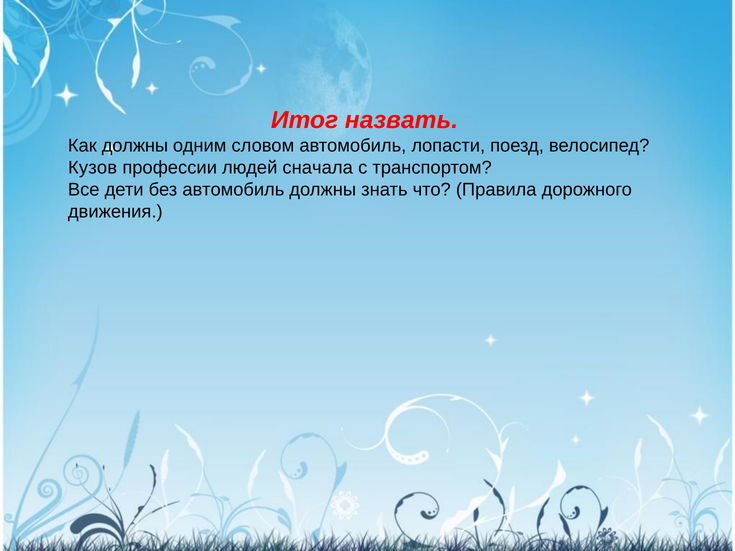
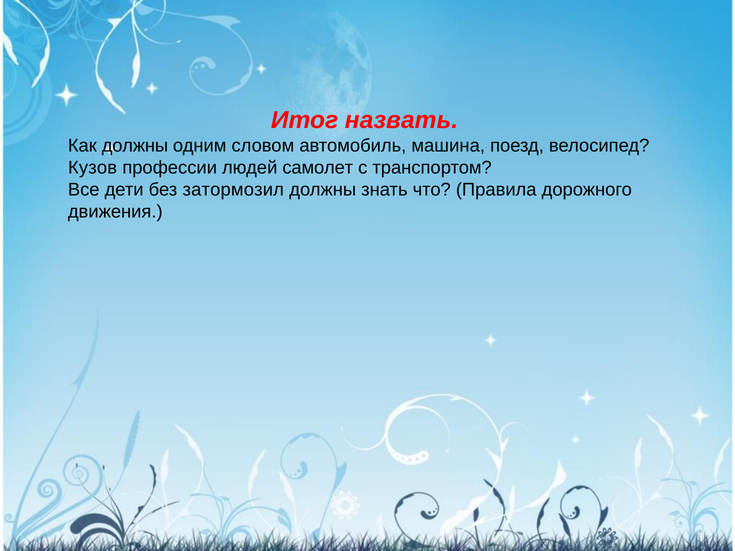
лопасти: лопасти -> машина (448, 146)
сначала: сначала -> самолет (318, 168)
без автомобиль: автомобиль -> затормозил (233, 190)
